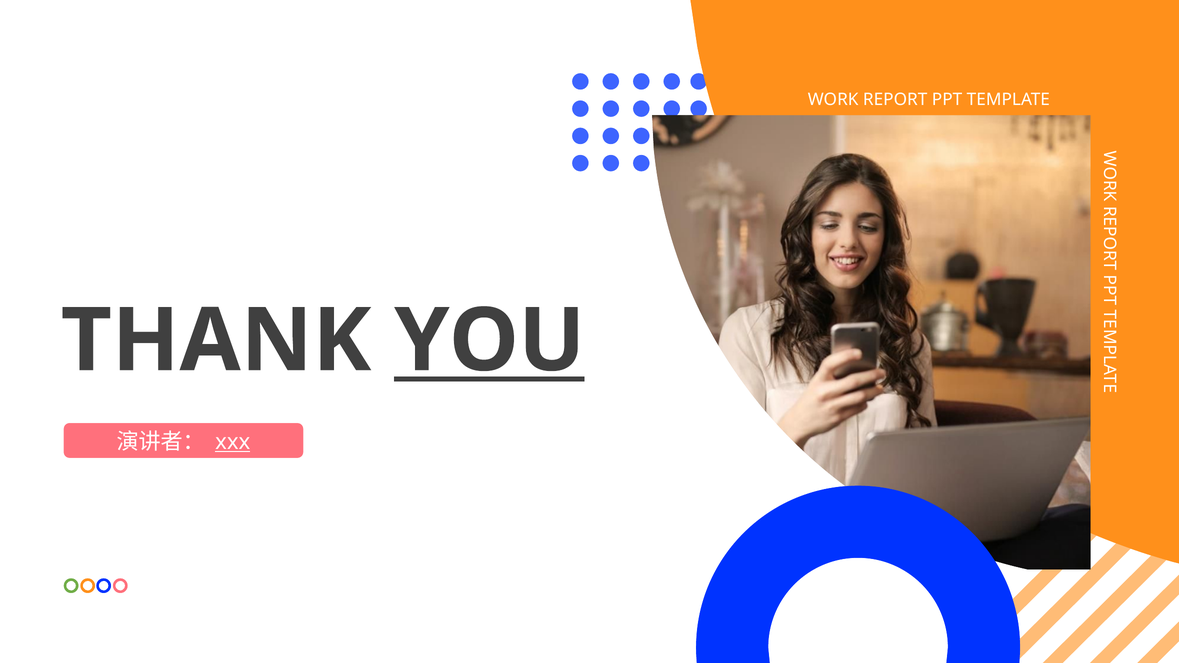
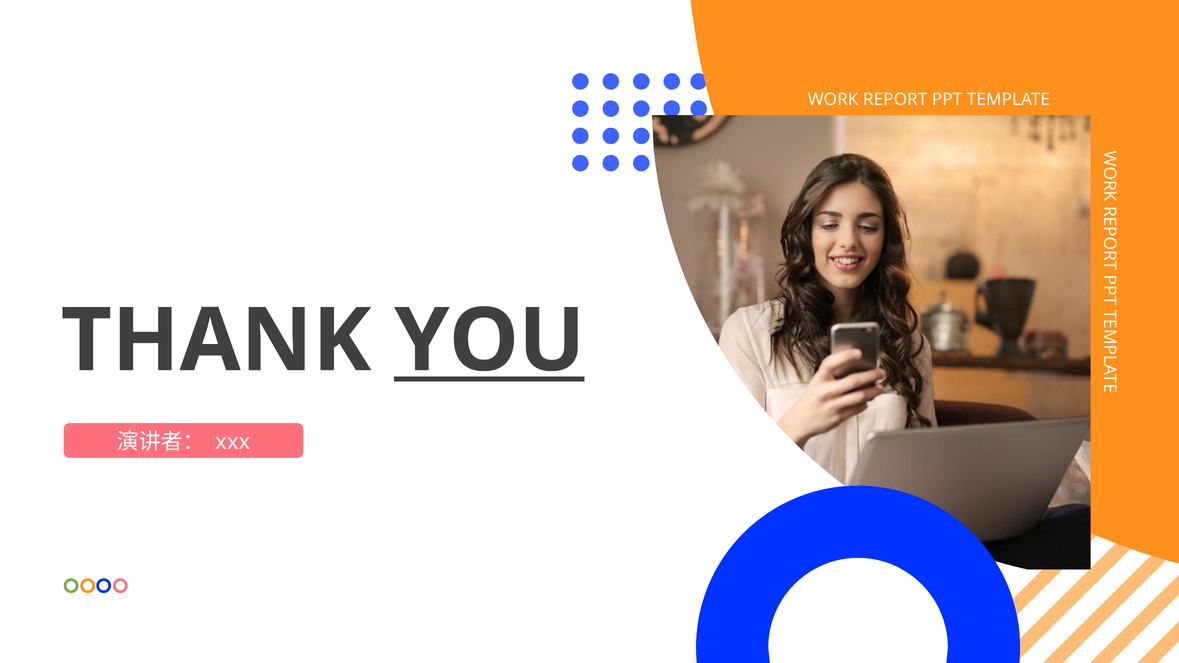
xxx underline: present -> none (233, 442)
